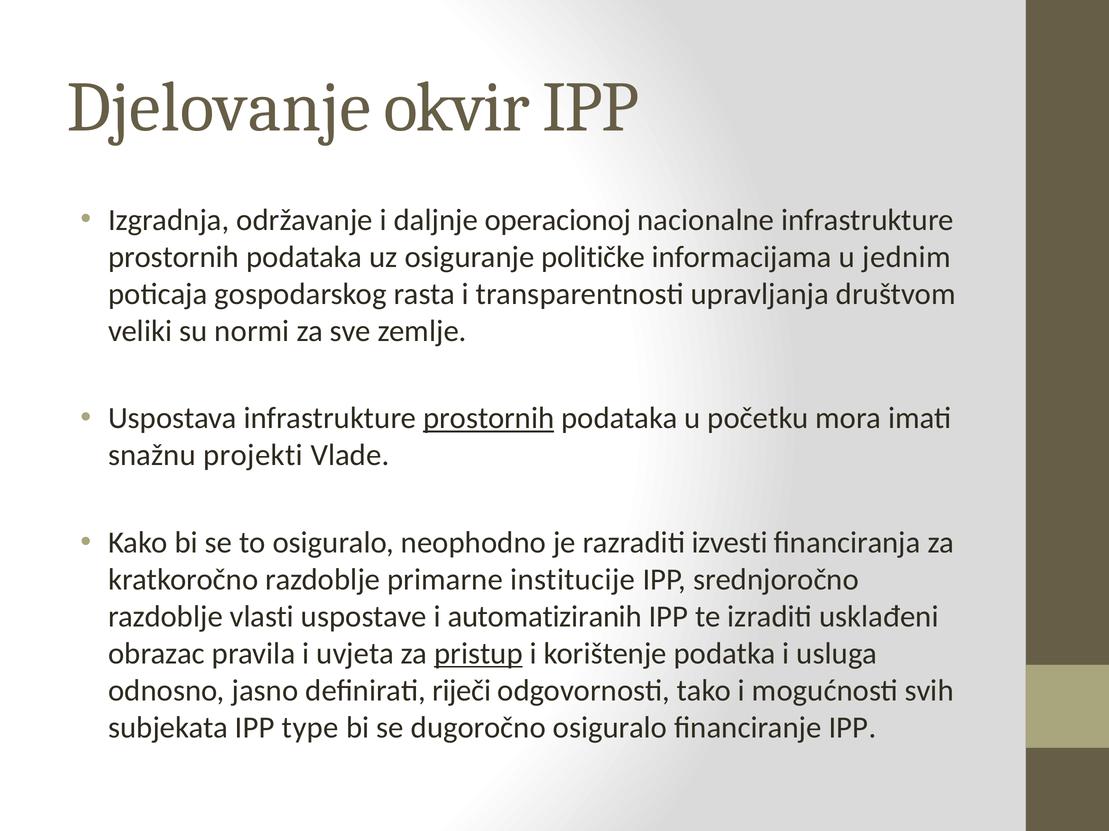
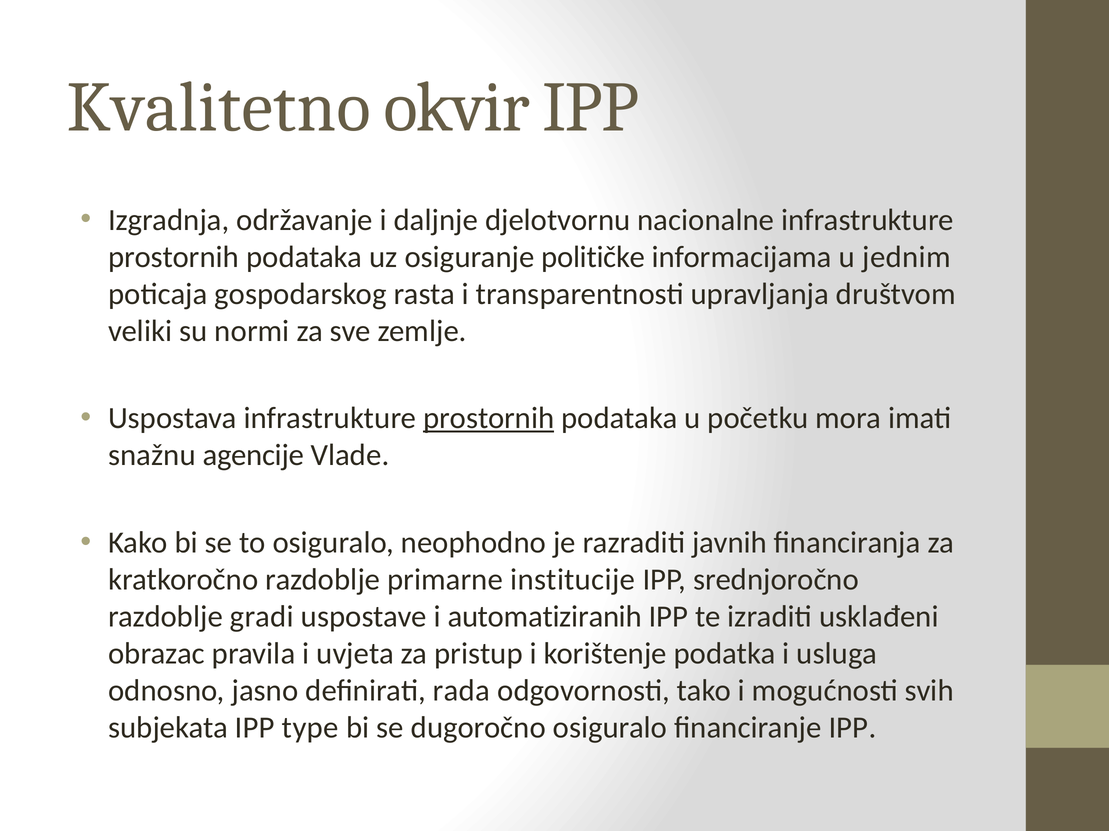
Djelovanje: Djelovanje -> Kvalitetno (219, 108)
operacionoj: operacionoj -> djelotvornu (558, 220)
projekti: projekti -> agencije (253, 456)
izvesti: izvesti -> javnih (729, 543)
vlasti: vlasti -> gradi (262, 617)
pristup underline: present -> none (478, 654)
riječi: riječi -> rada (461, 691)
